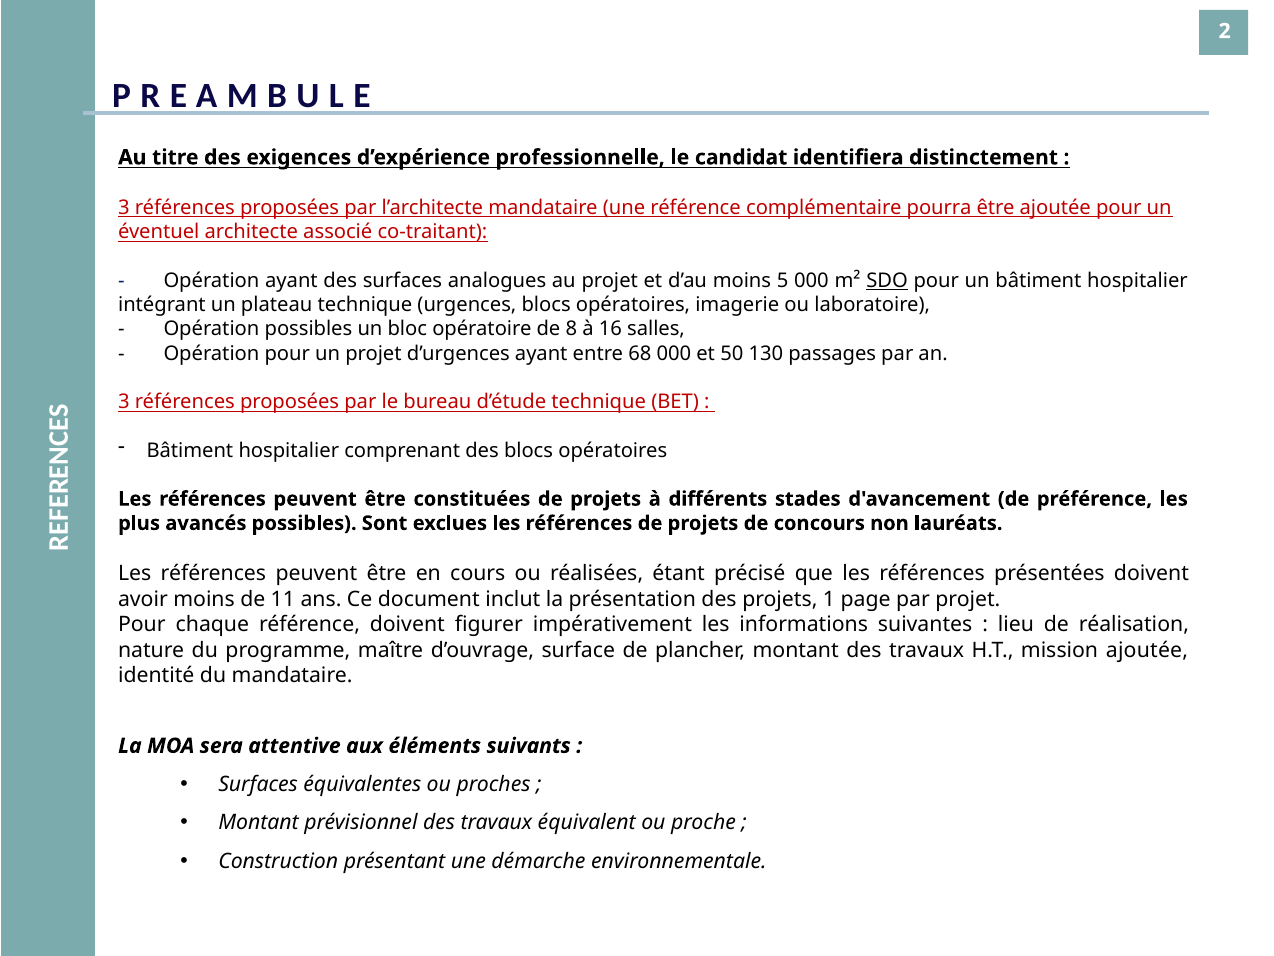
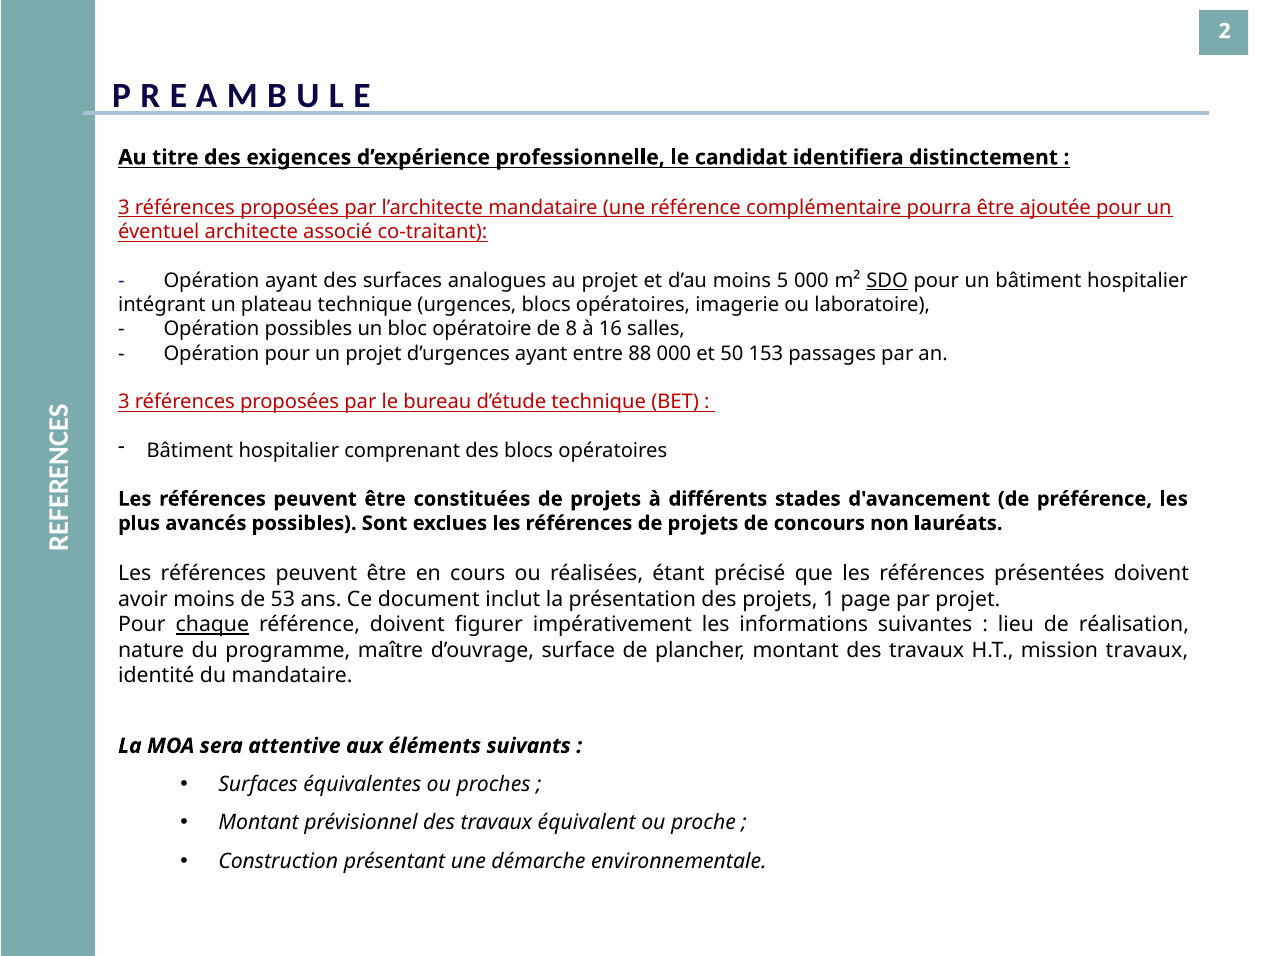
68: 68 -> 88 (640, 353)
130: 130 -> 153 (766, 353)
11: 11 -> 53 (283, 599)
chaque underline: none -> present (212, 624)
mission ajoutée: ajoutée -> travaux (1147, 650)
